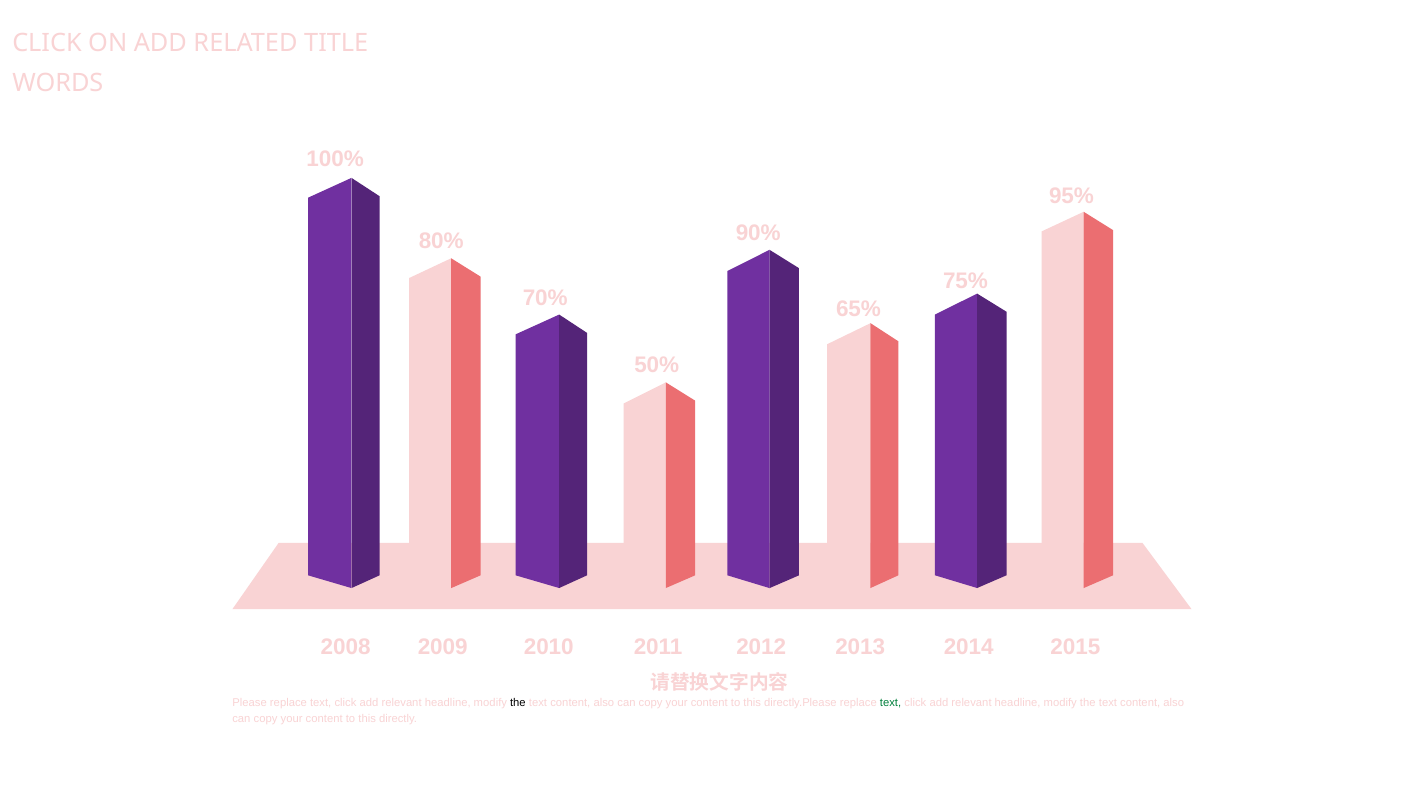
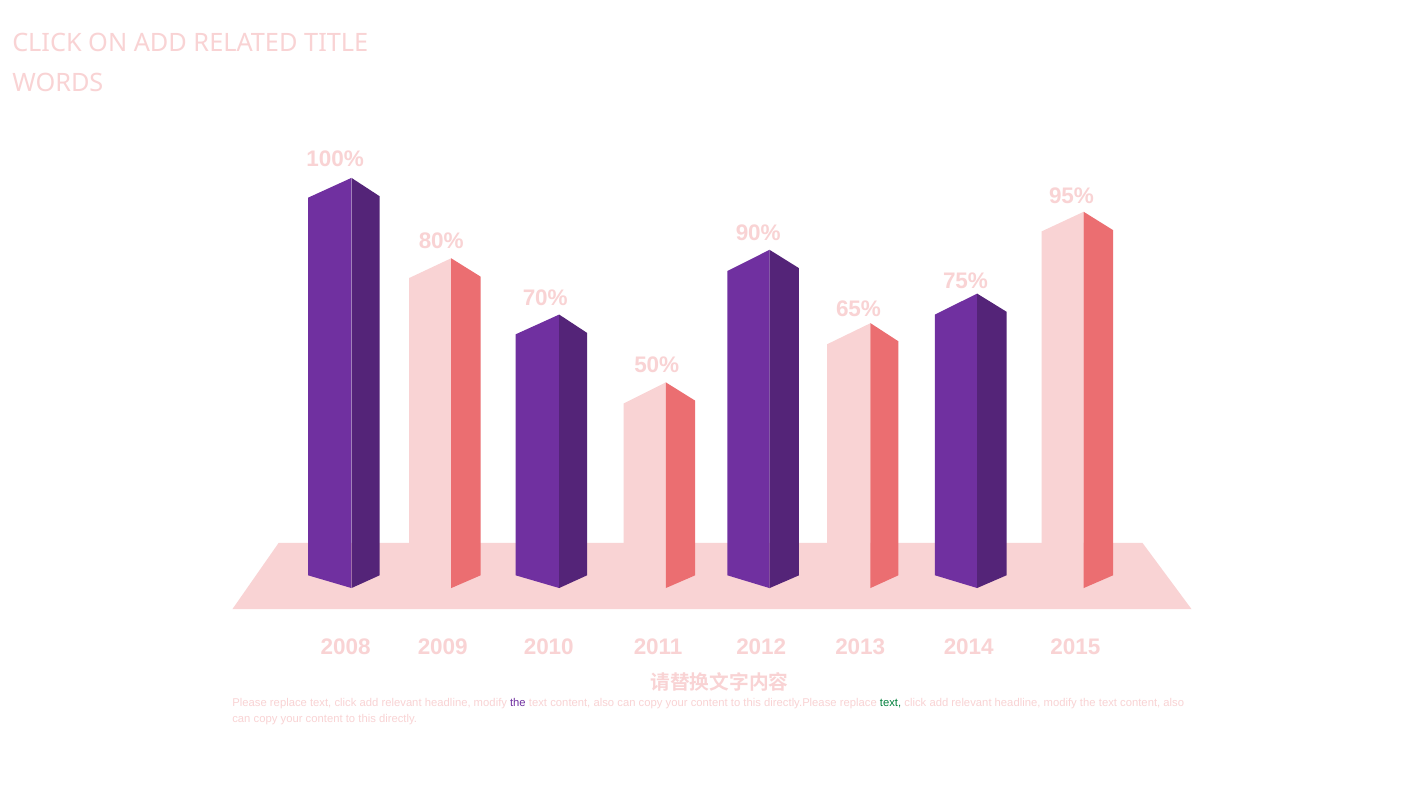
the colour: black -> purple (518, 703)
